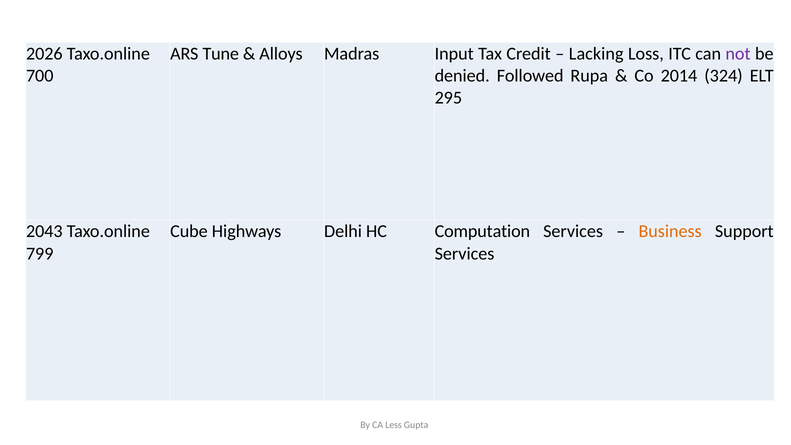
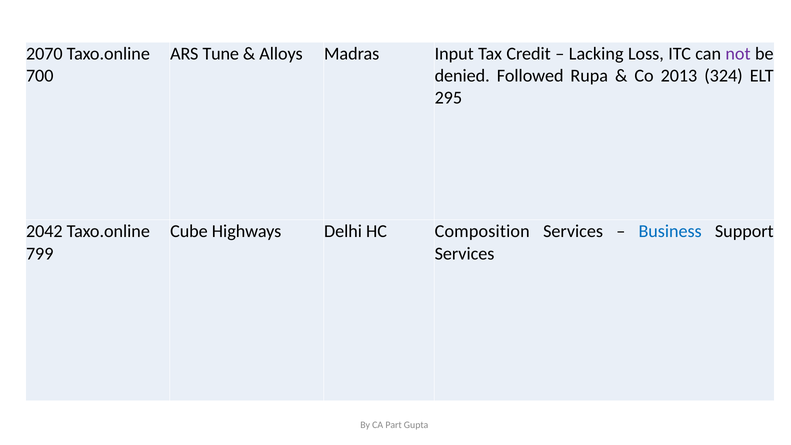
2026: 2026 -> 2070 (44, 54)
2014: 2014 -> 2013 (679, 76)
2043: 2043 -> 2042 (44, 231)
Computation: Computation -> Composition (482, 231)
Business colour: orange -> blue (670, 231)
Less: Less -> Part (394, 425)
